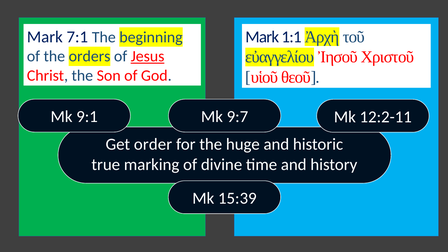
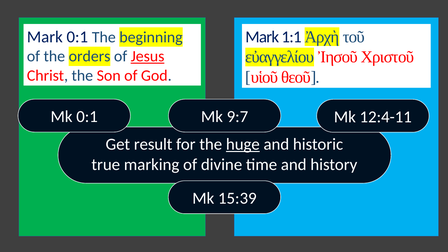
Mark 7:1: 7:1 -> 0:1 (77, 37)
Mk 9:1: 9:1 -> 0:1 (87, 117)
12:2-11: 12:2-11 -> 12:4-11 (386, 117)
order: order -> result (153, 144)
huge underline: none -> present (243, 144)
